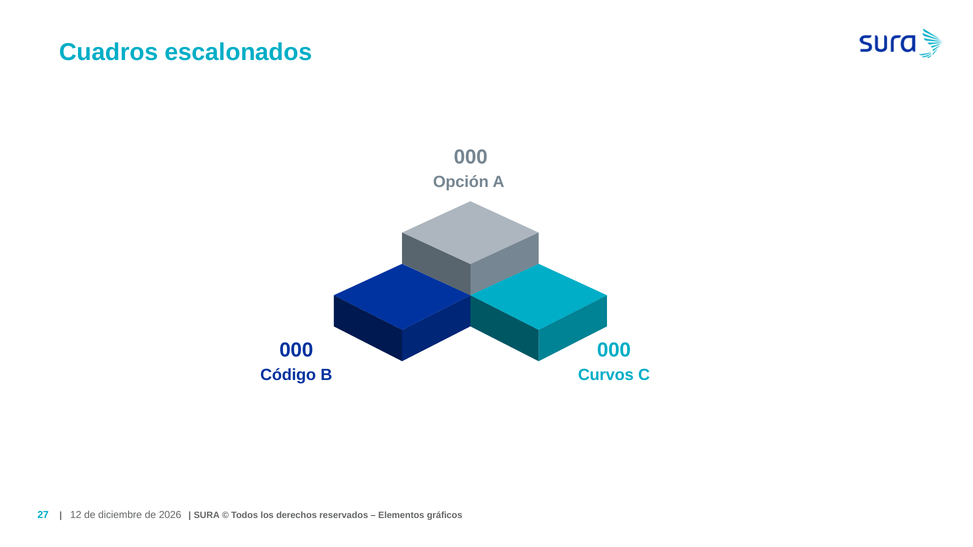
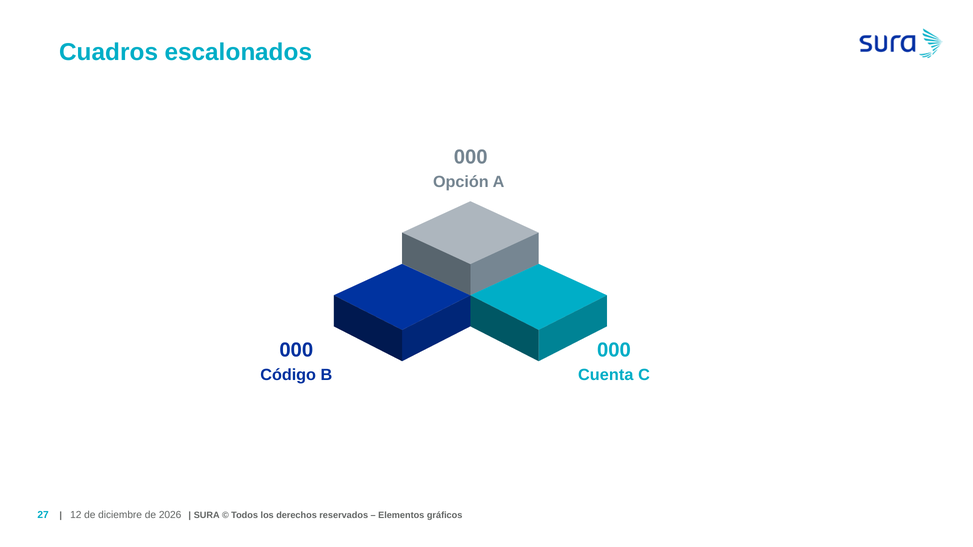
Curvos: Curvos -> Cuenta (606, 375)
